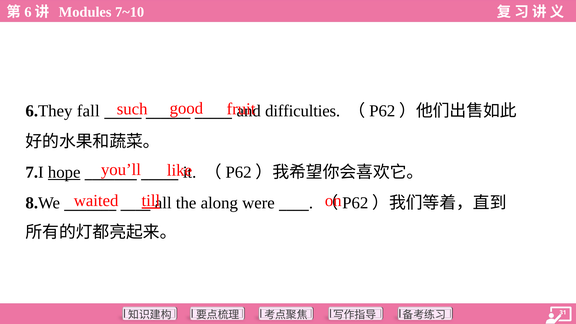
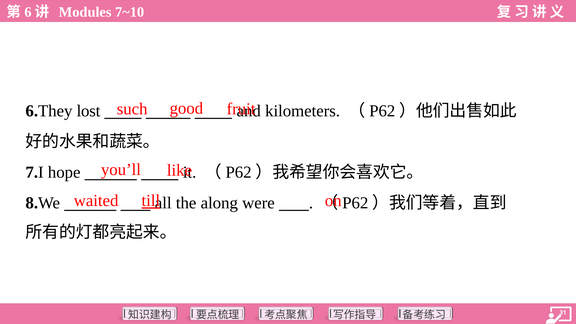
fall: fall -> lost (88, 111)
difficulties: difficulties -> kilometers (303, 111)
hope underline: present -> none (64, 172)
